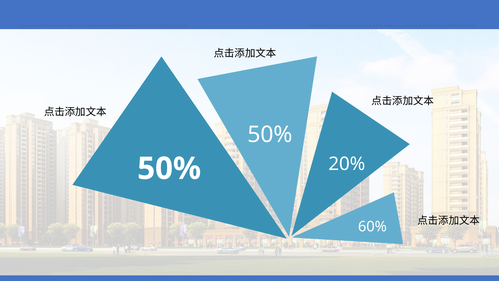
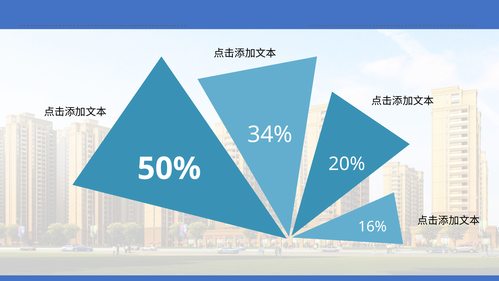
50%: 50% -> 34% (270, 135)
60%: 60% -> 16% (372, 226)
